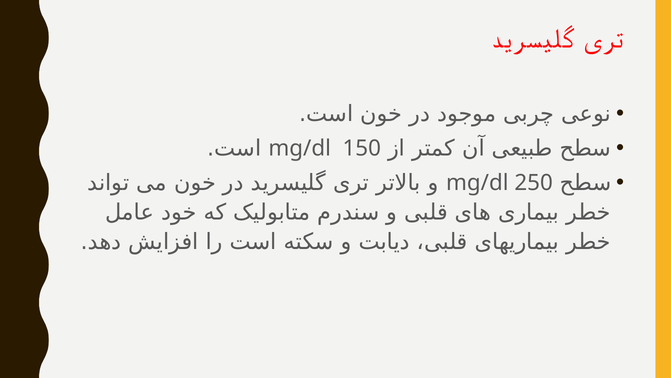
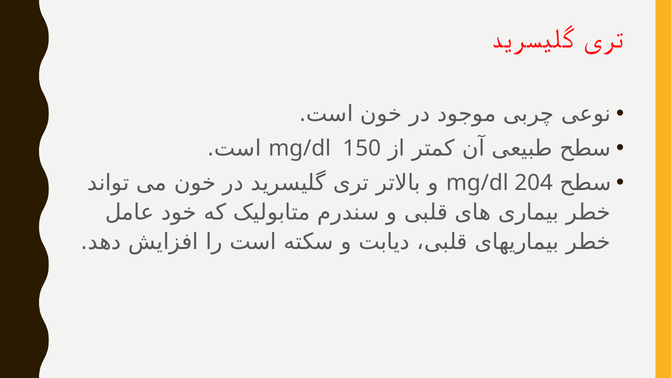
250: 250 -> 204 (534, 183)
